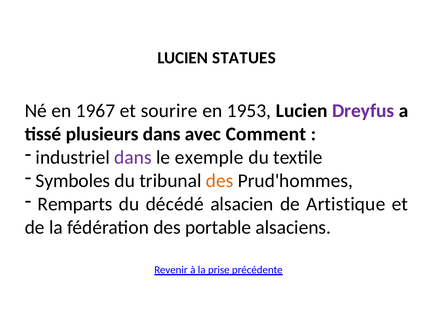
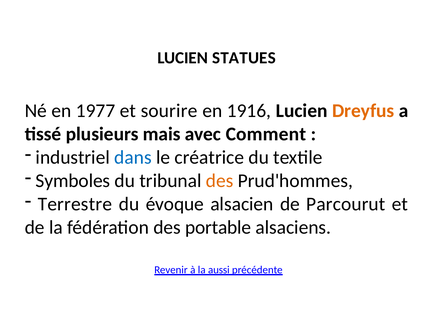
1967: 1967 -> 1977 (96, 111)
1953: 1953 -> 1916 (249, 111)
Dreyfus colour: purple -> orange (363, 111)
plusieurs dans: dans -> mais (162, 134)
dans colour: purple -> blue (133, 157)
exemple: exemple -> créatrice (209, 157)
Remparts: Remparts -> Terrestre (75, 204)
décédé: décédé -> évoque (175, 204)
Artistique: Artistique -> Parcourut (346, 204)
prise: prise -> aussi (219, 270)
